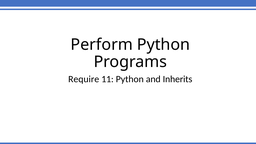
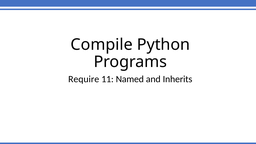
Perform: Perform -> Compile (102, 45)
11 Python: Python -> Named (130, 79)
